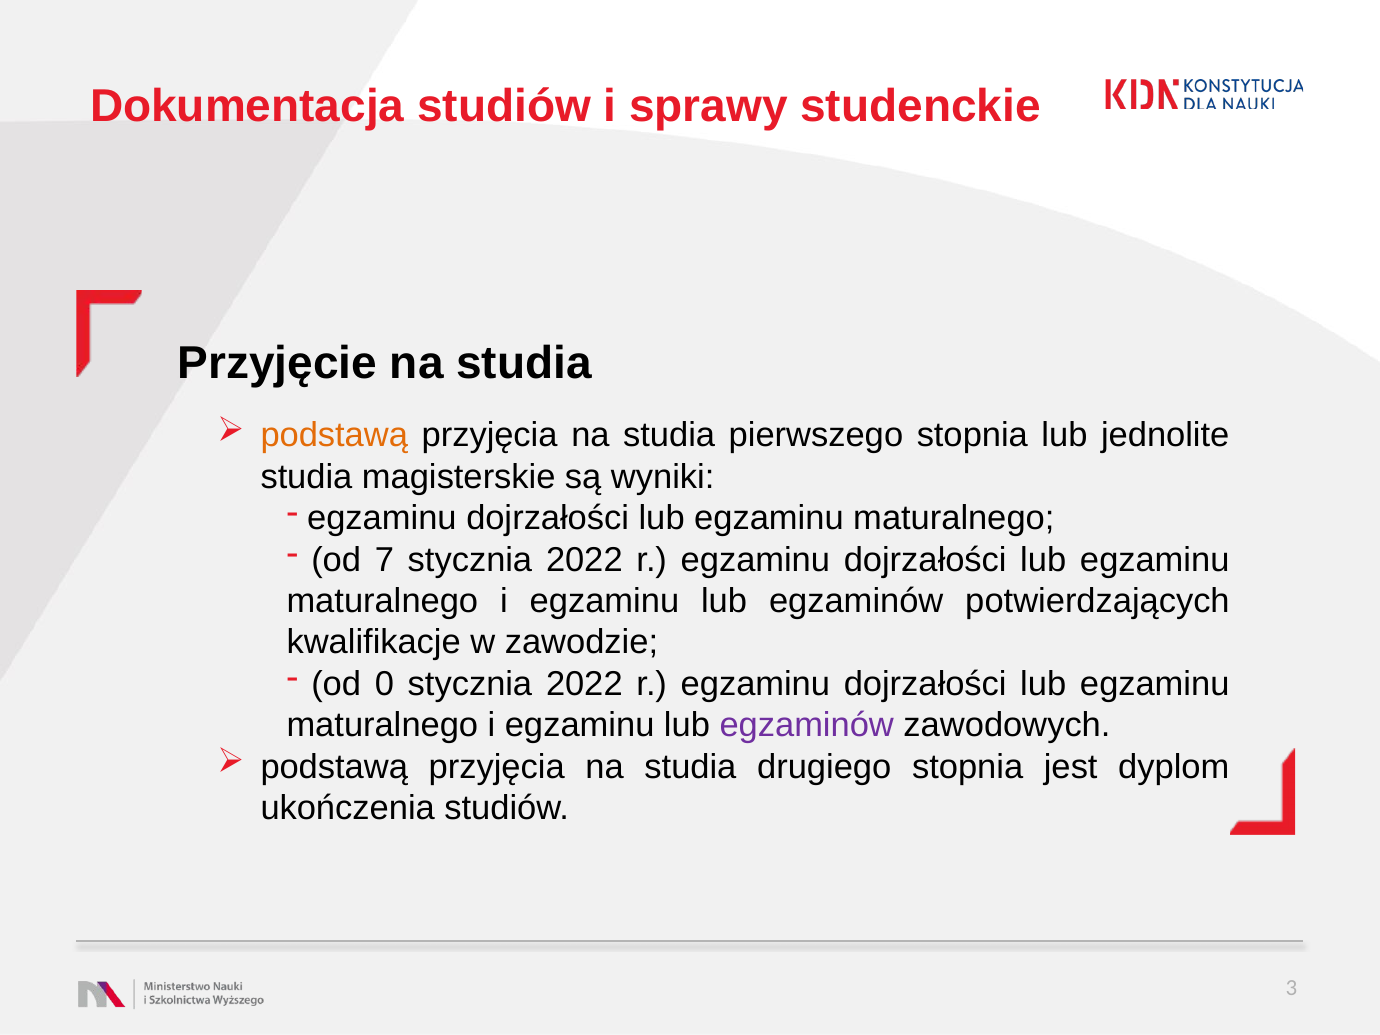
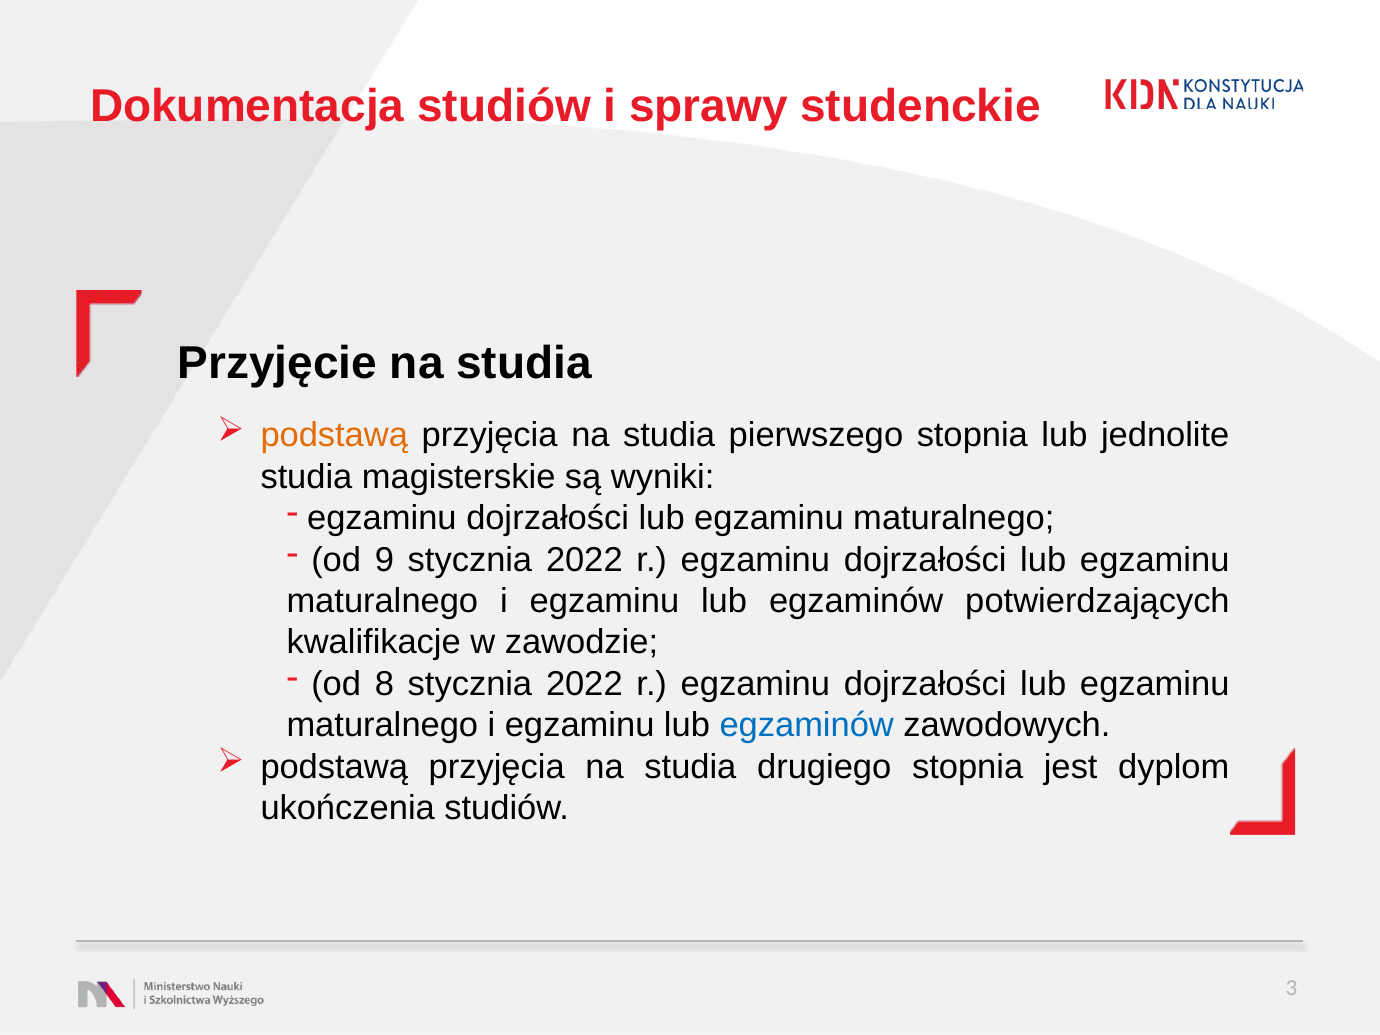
7: 7 -> 9 (384, 560)
0: 0 -> 8 (384, 684)
egzaminów colour: purple -> blue (807, 725)
